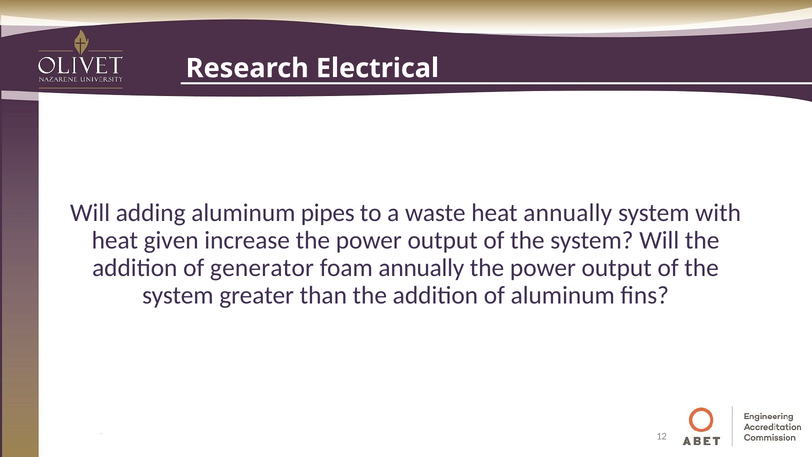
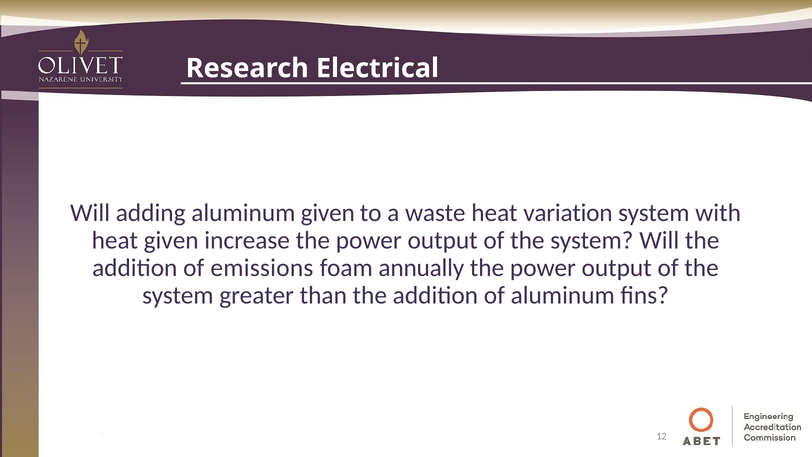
aluminum pipes: pipes -> given (328, 213)
heat annually: annually -> variation (568, 213)
generator: generator -> emissions (262, 268)
